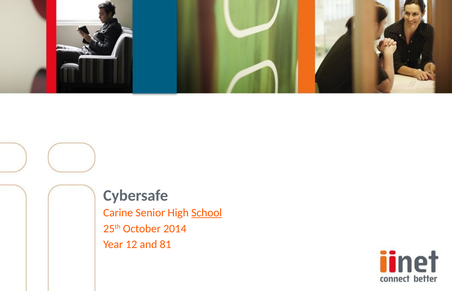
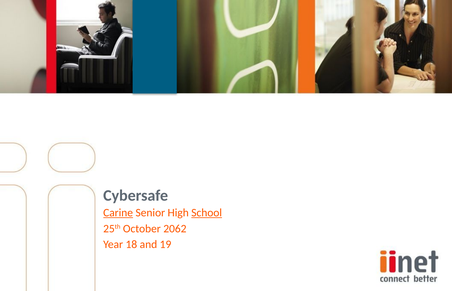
Carine underline: none -> present (118, 212)
2014: 2014 -> 2062 (175, 228)
12: 12 -> 18 (131, 244)
81: 81 -> 19 (166, 244)
